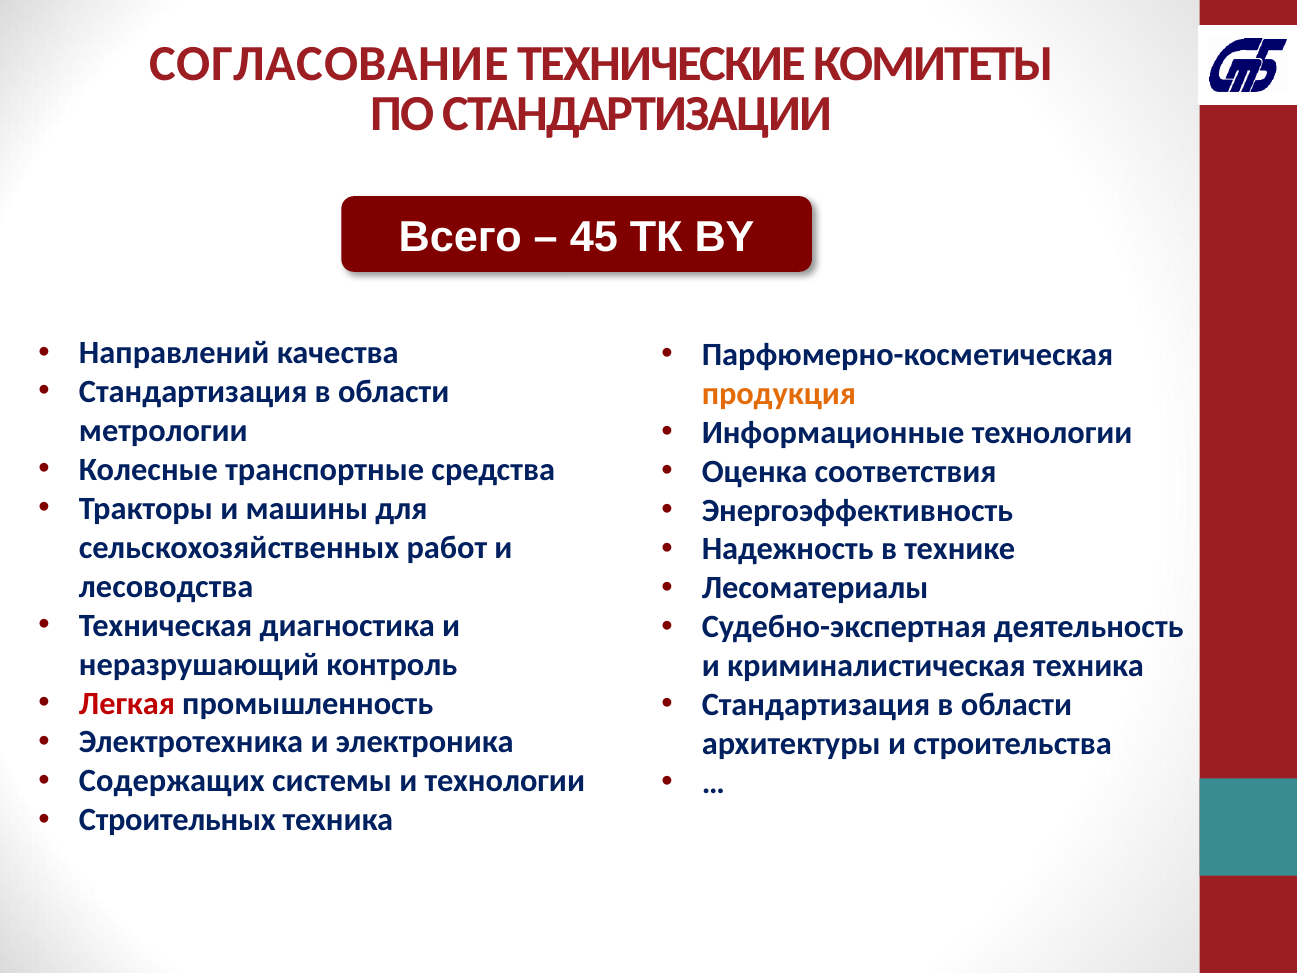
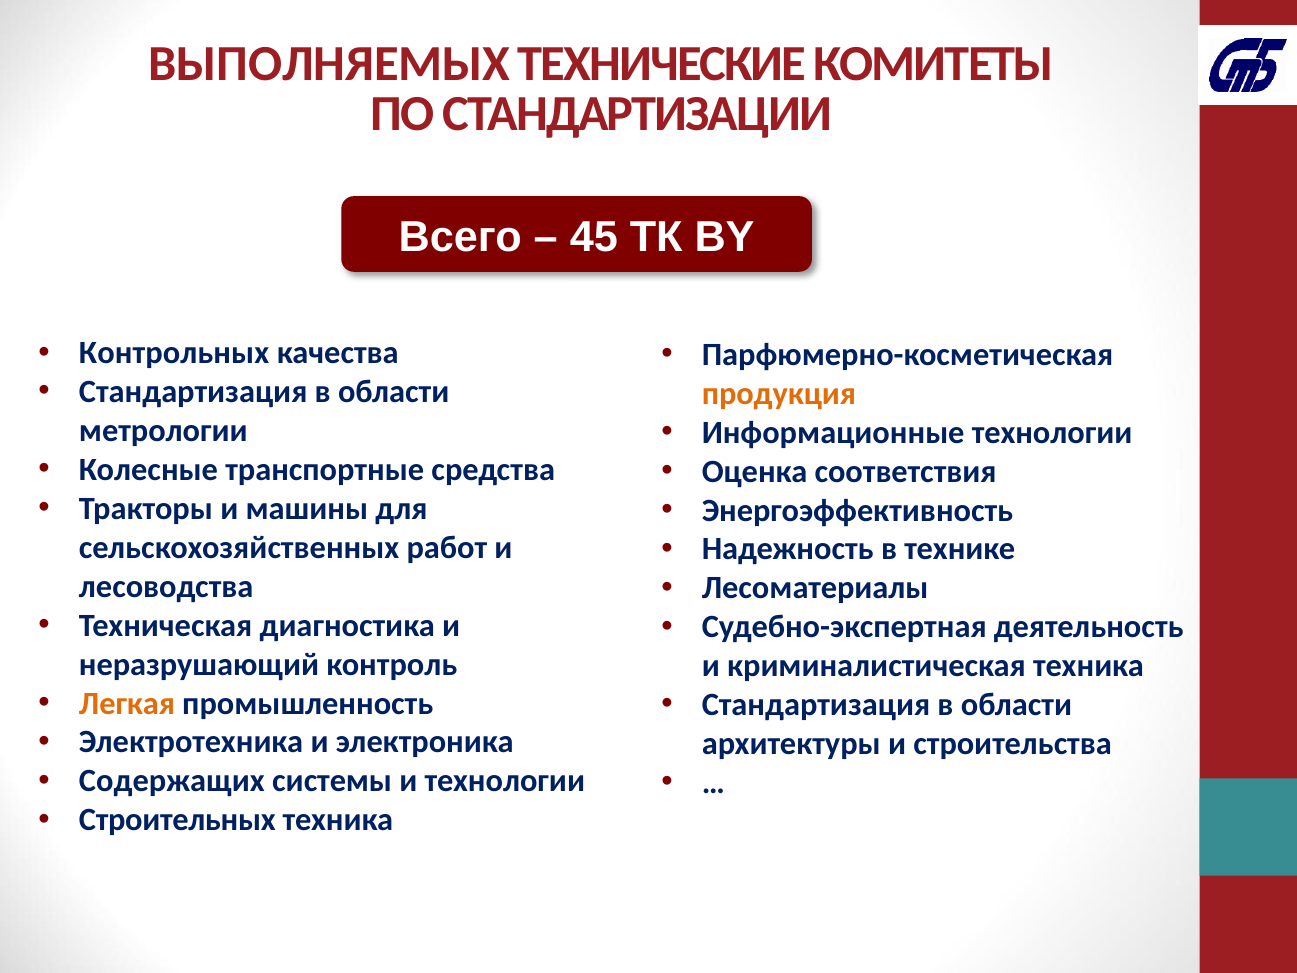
СОГЛАСОВАНИЕ: СОГЛАСОВАНИЕ -> ВЫПОЛНЯЕМЫХ (329, 64)
Направлений: Направлений -> Контрольных (174, 353)
Легкая colour: red -> orange (127, 703)
